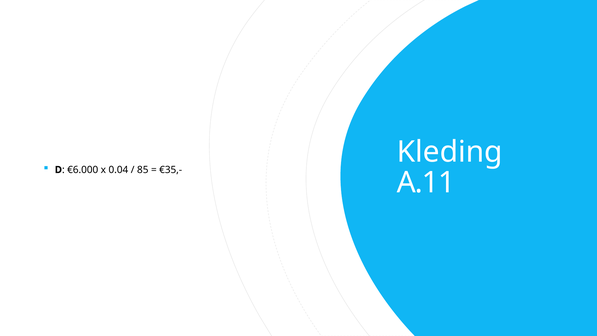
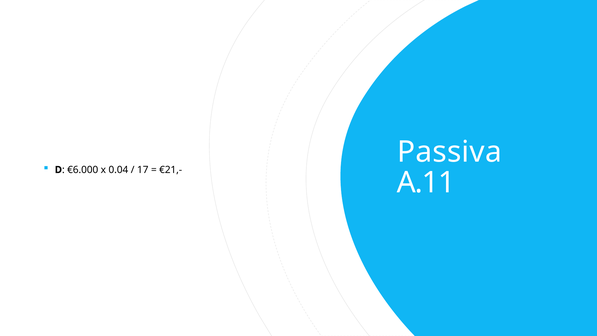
Kleding: Kleding -> Passiva (449, 152)
85: 85 -> 17 (143, 170)
€35,-: €35,- -> €21,- (171, 170)
